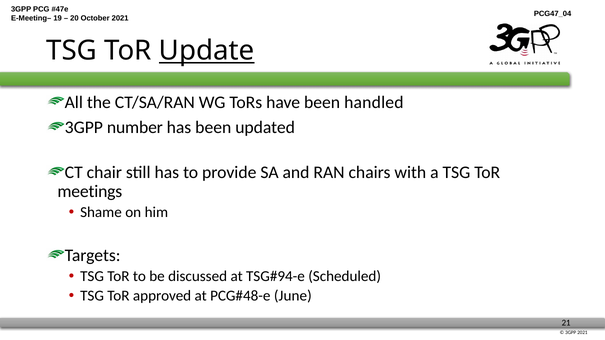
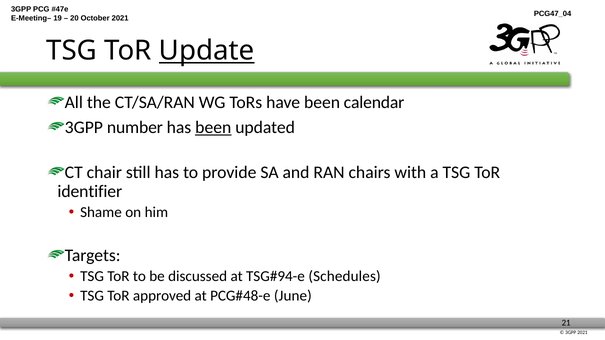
handled: handled -> calendar (374, 102)
been underline: none -> present (213, 128)
meetings: meetings -> identifier (90, 192)
Scheduled: Scheduled -> Schedules (345, 277)
